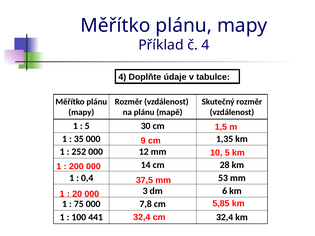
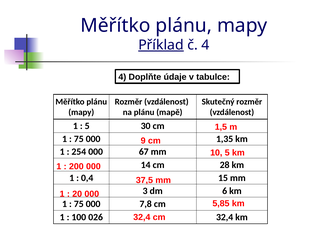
Příklad underline: none -> present (161, 45)
35: 35 -> 75 (79, 139)
252: 252 -> 254 (79, 152)
12: 12 -> 67 (144, 152)
53: 53 -> 15 (223, 178)
441: 441 -> 026 (96, 217)
